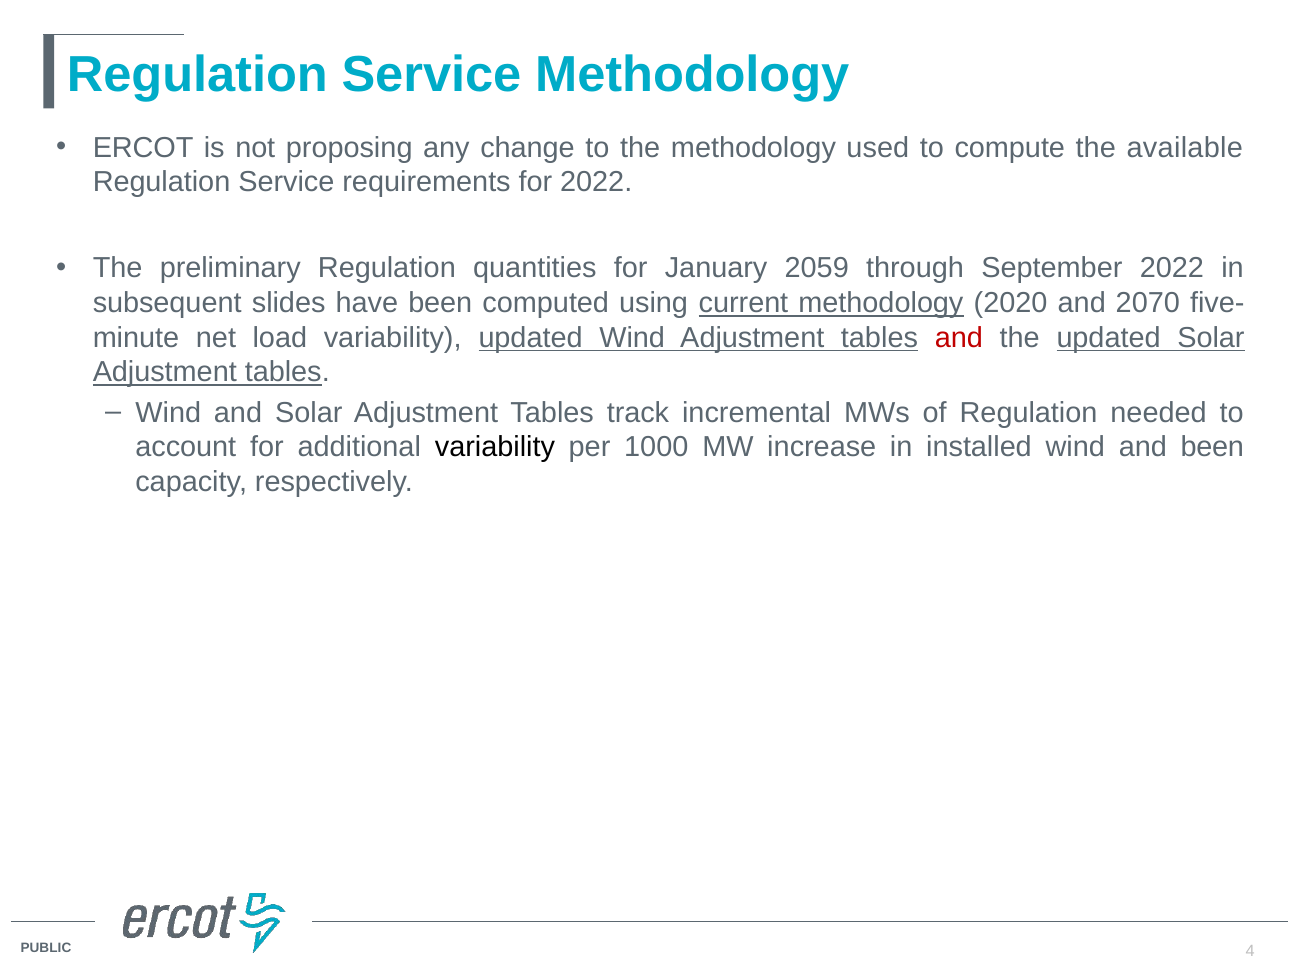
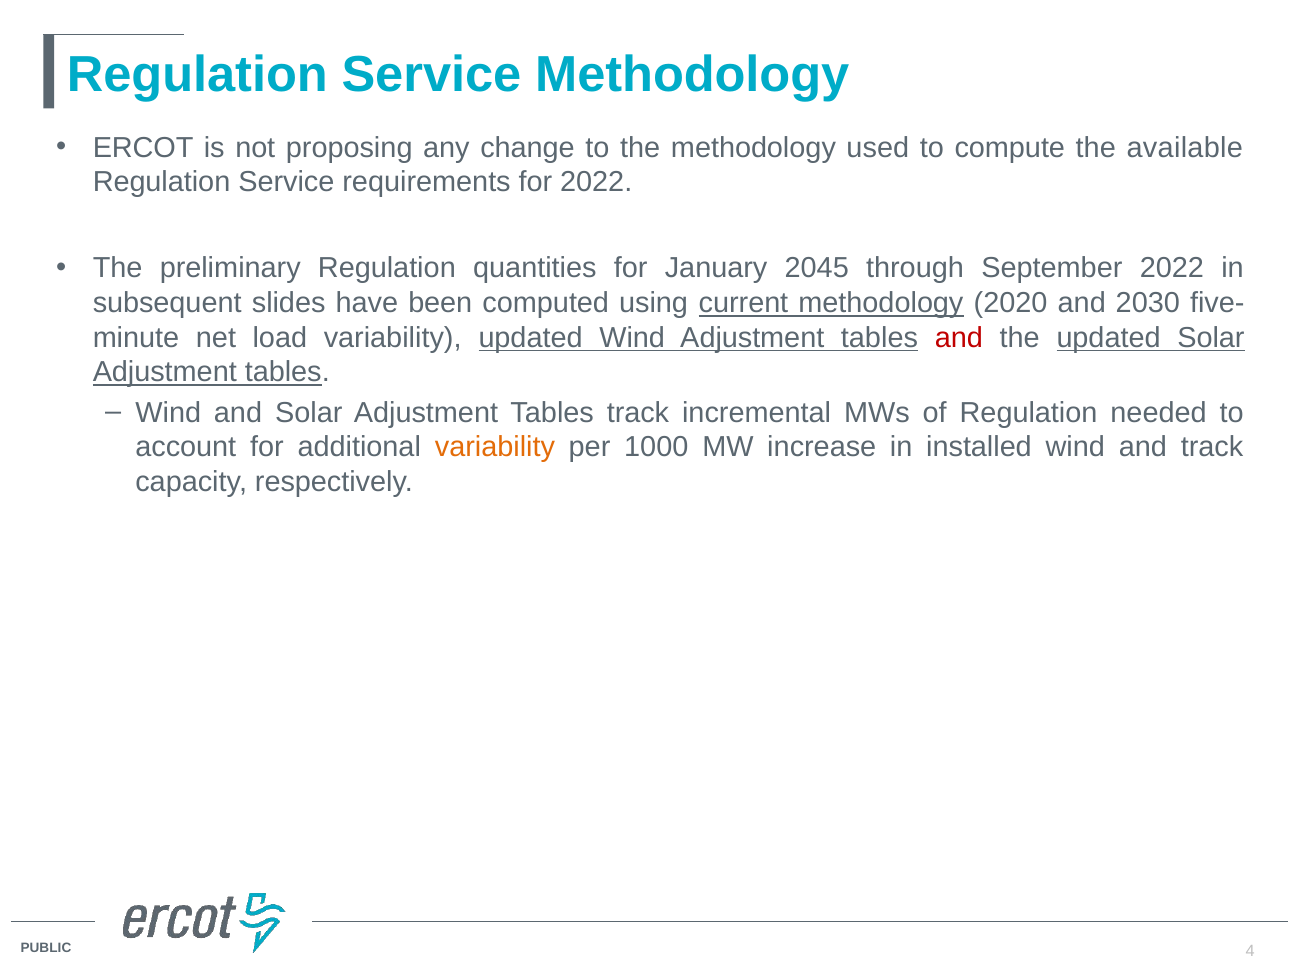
2059: 2059 -> 2045 (817, 268)
2070: 2070 -> 2030 (1148, 303)
variability colour: black -> orange (495, 447)
and been: been -> track (1212, 447)
